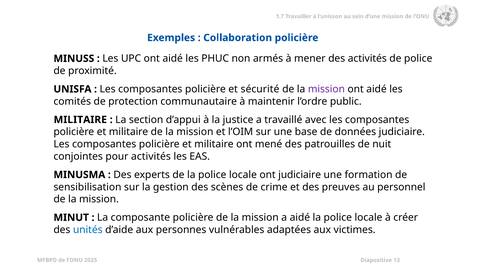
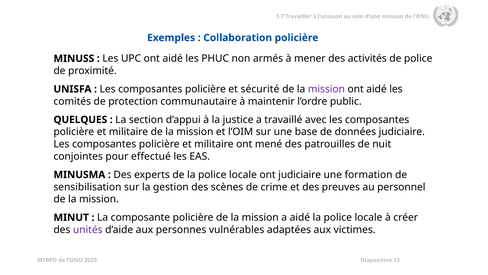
MILITAIRE: MILITAIRE -> QUELQUES (80, 119)
pour activités: activités -> effectué (151, 156)
unités colour: blue -> purple (88, 229)
